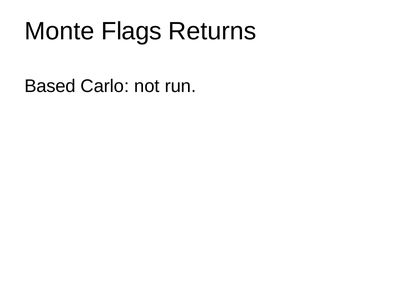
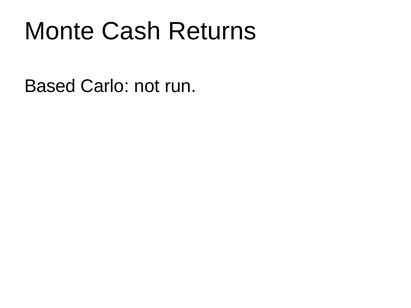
Flags: Flags -> Cash (131, 31)
